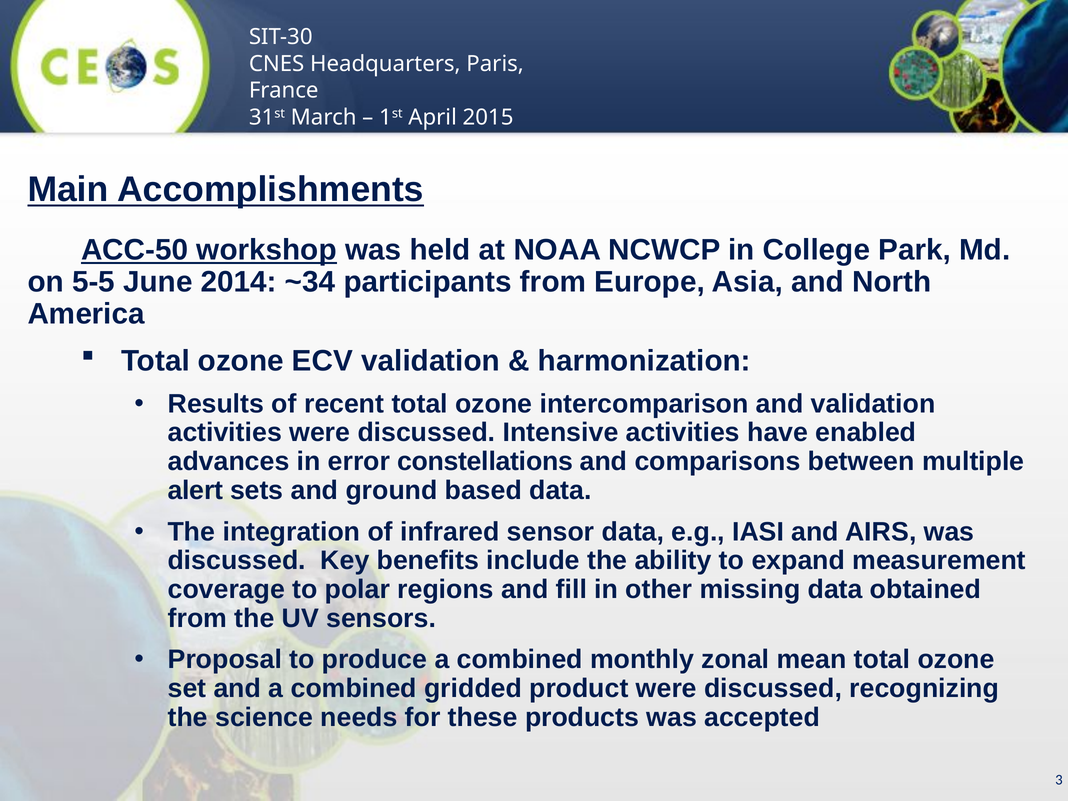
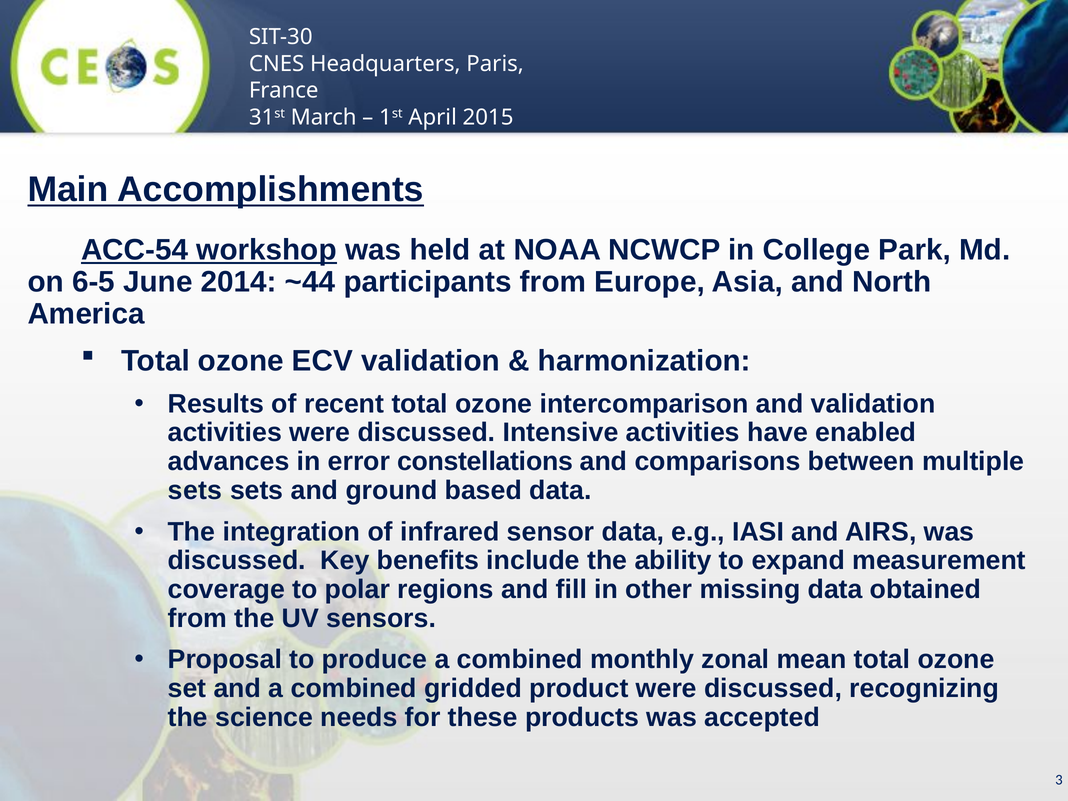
ACC-50: ACC-50 -> ACC-54 (135, 250)
5-5: 5-5 -> 6-5 (93, 282)
~34: ~34 -> ~44 (310, 282)
alert: alert -> sets (195, 490)
